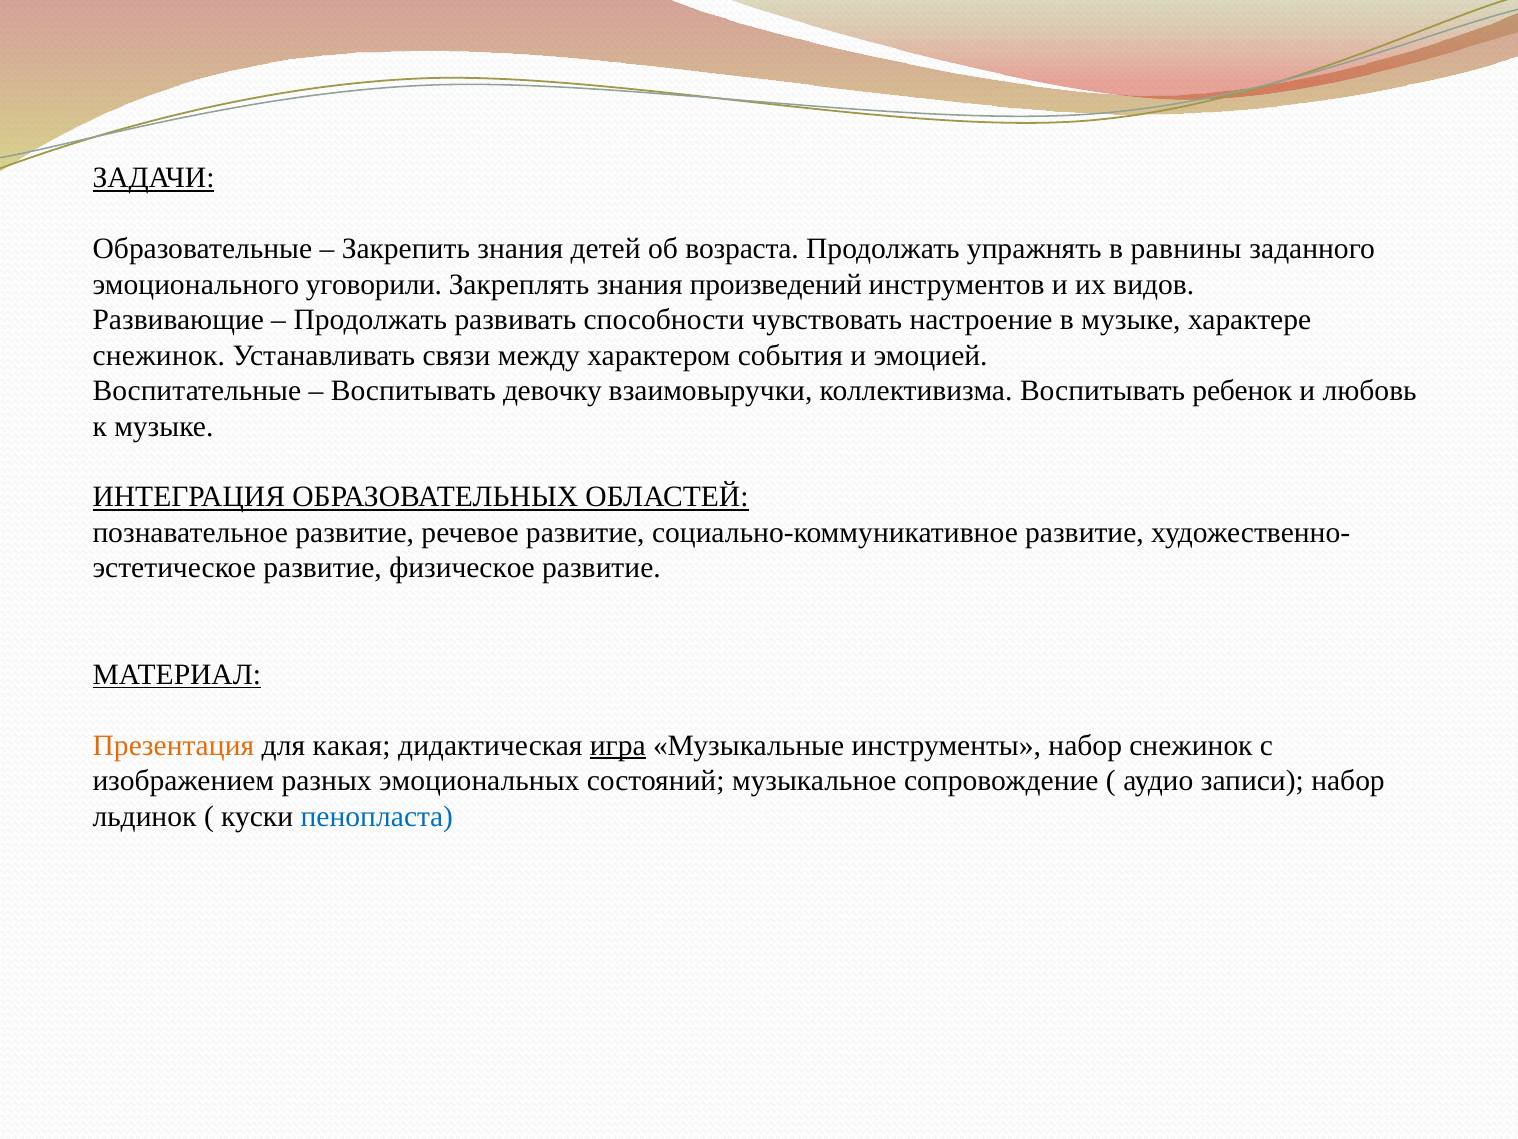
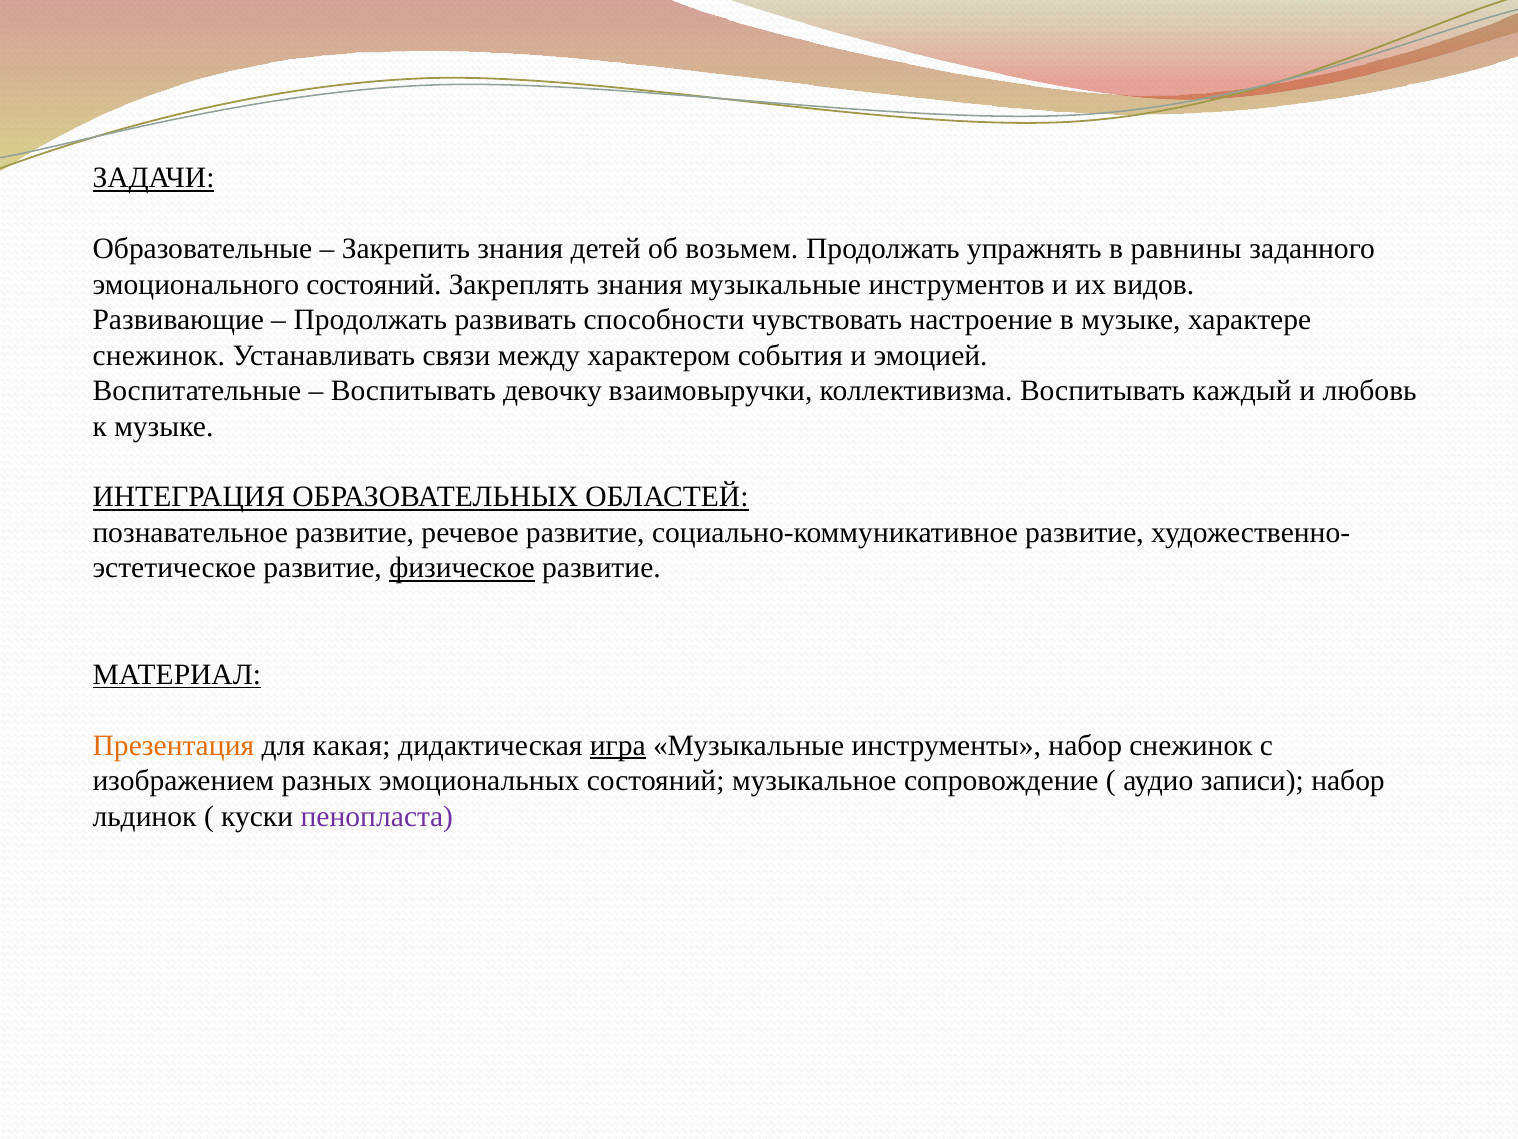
возраста: возраста -> возьмем (742, 249)
эмоционального уговорили: уговорили -> состояний (374, 284)
знания произведений: произведений -> музыкальные (776, 284)
ребенок: ребенок -> каждый (1242, 391)
физическое underline: none -> present (462, 568)
пенопласта colour: blue -> purple (377, 816)
